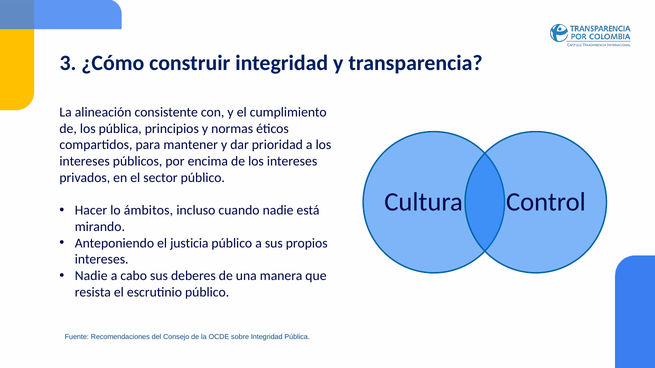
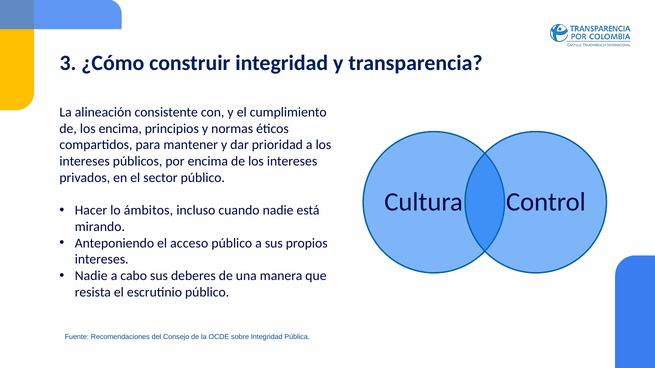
los pública: pública -> encima (120, 129)
justicia: justicia -> acceso (189, 243)
